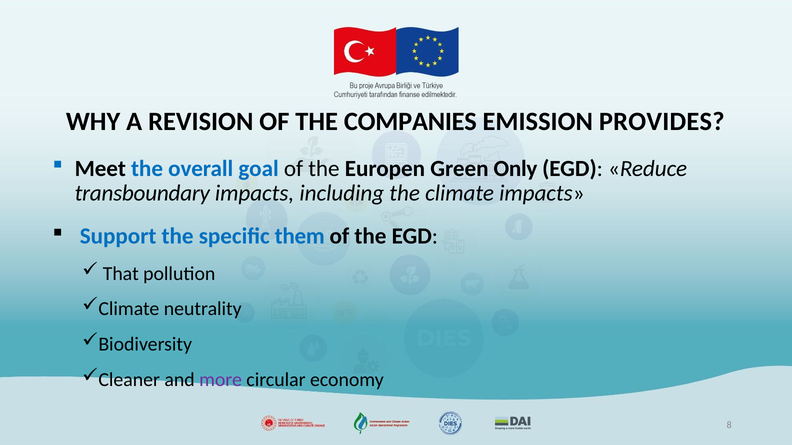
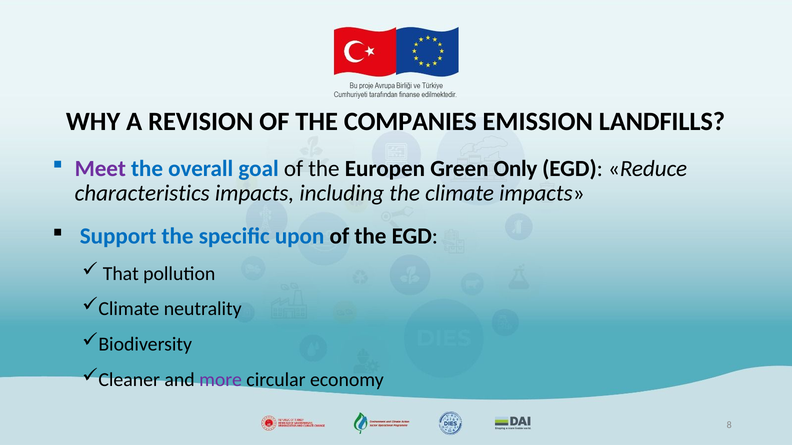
PROVIDES: PROVIDES -> LANDFILLS (662, 122)
Meet colour: black -> purple (100, 169)
transboundary: transboundary -> characteristics (142, 194)
them: them -> upon (300, 237)
